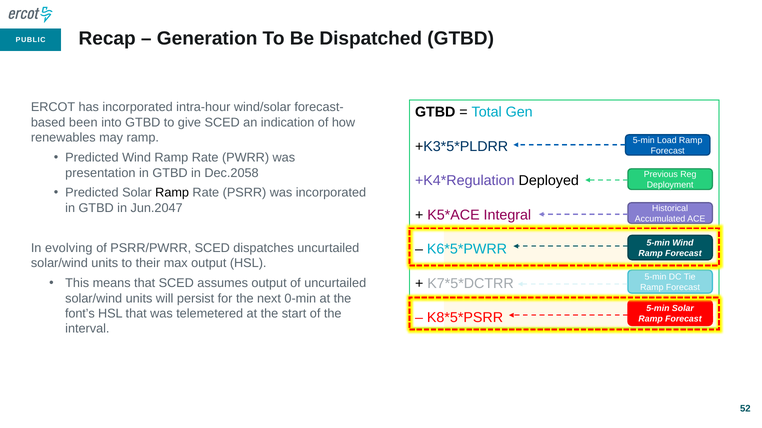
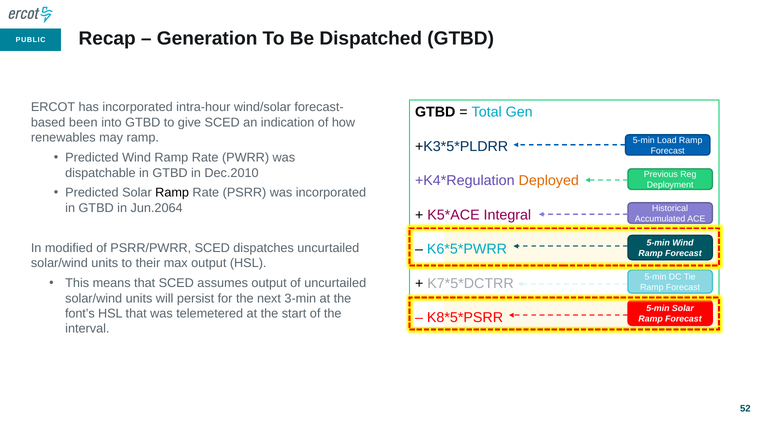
presentation: presentation -> dispatchable (100, 173)
Dec.2058: Dec.2058 -> Dec.2010 (232, 173)
Deployed colour: black -> orange (549, 181)
Jun.2047: Jun.2047 -> Jun.2064 (157, 208)
evolving: evolving -> modified (69, 248)
0-min: 0-min -> 3-min (300, 299)
